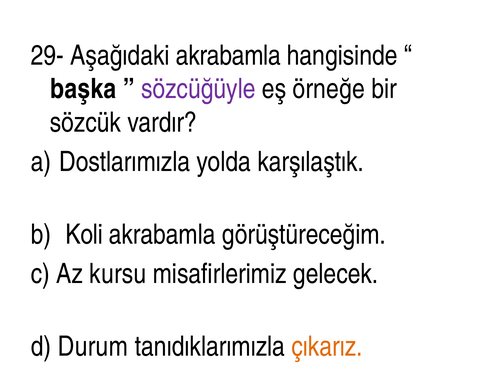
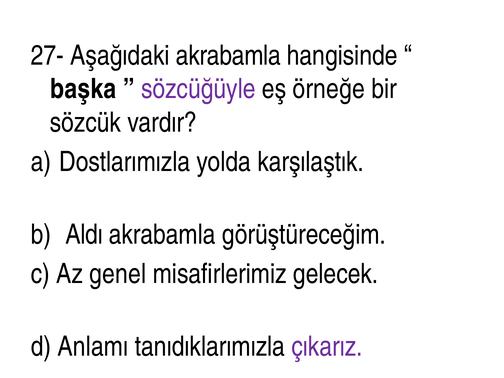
29-: 29- -> 27- (47, 55)
Koli: Koli -> Aldı (84, 235)
kursu: kursu -> genel (118, 274)
Durum: Durum -> Anlamı (93, 347)
çıkarız colour: orange -> purple (327, 347)
